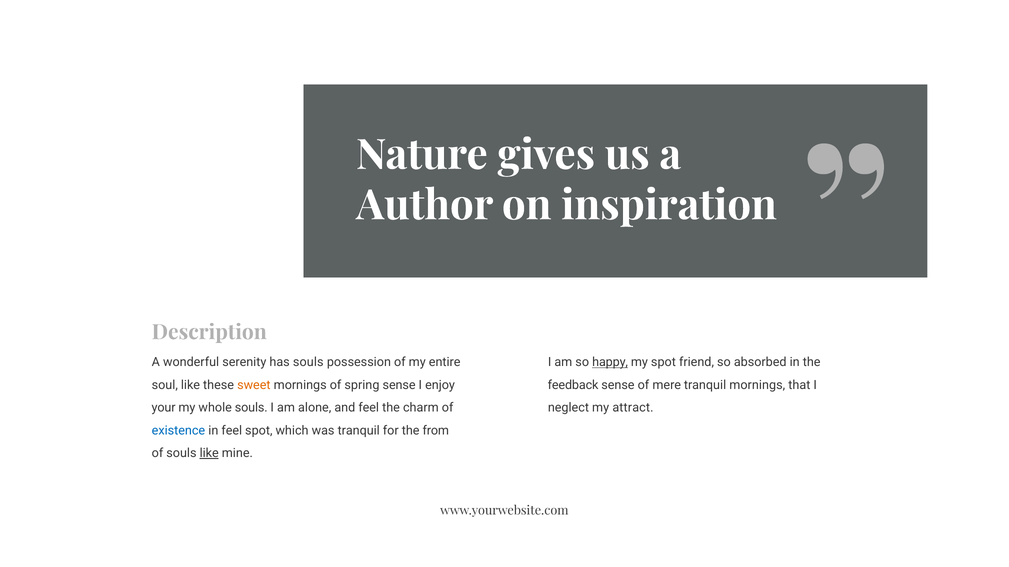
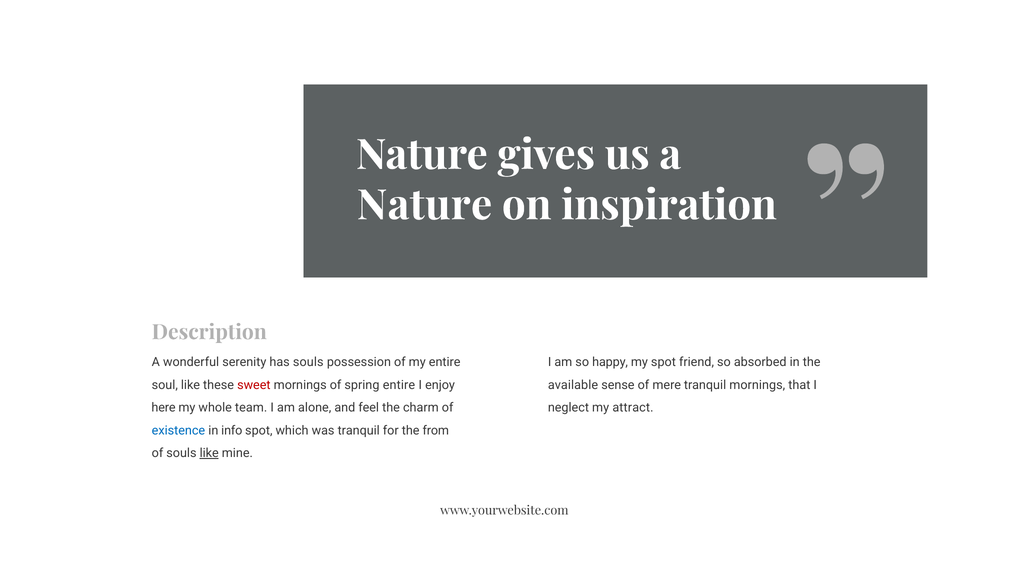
Author: Author -> Nature (425, 206)
happy underline: present -> none (610, 363)
sweet colour: orange -> red (254, 385)
spring sense: sense -> entire (399, 385)
feedback: feedback -> available (573, 385)
your: your -> here (164, 408)
whole souls: souls -> team (251, 408)
in feel: feel -> info (232, 431)
